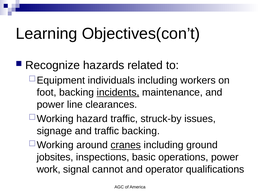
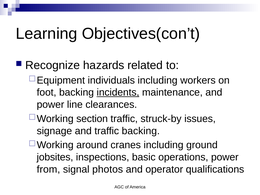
hazard: hazard -> section (92, 119)
cranes underline: present -> none (126, 145)
work: work -> from (48, 169)
cannot: cannot -> photos (108, 169)
